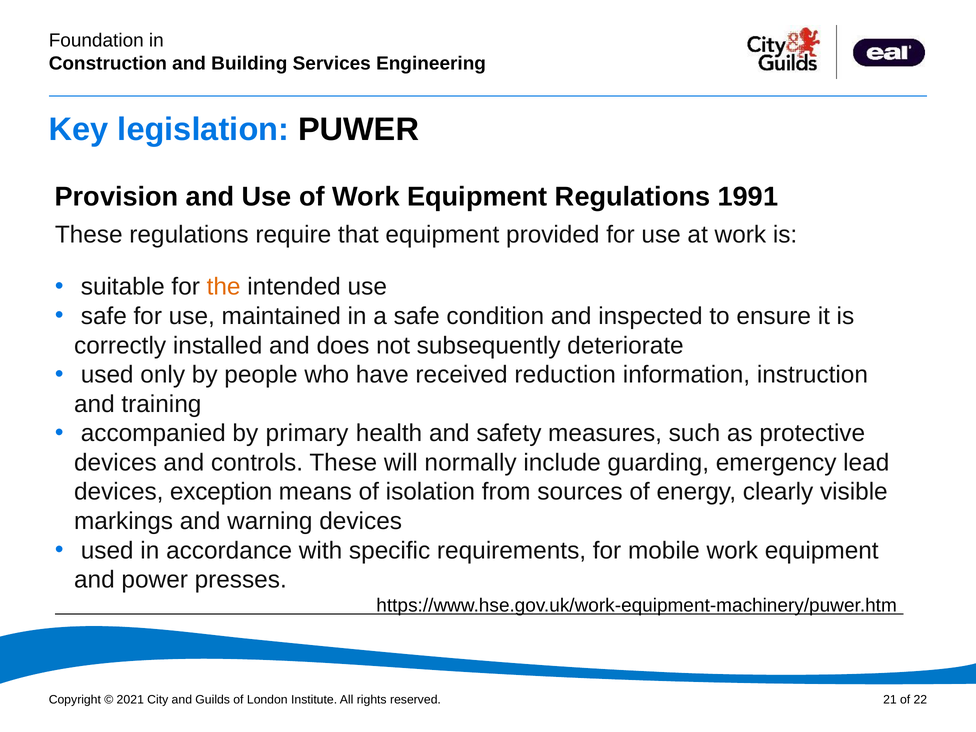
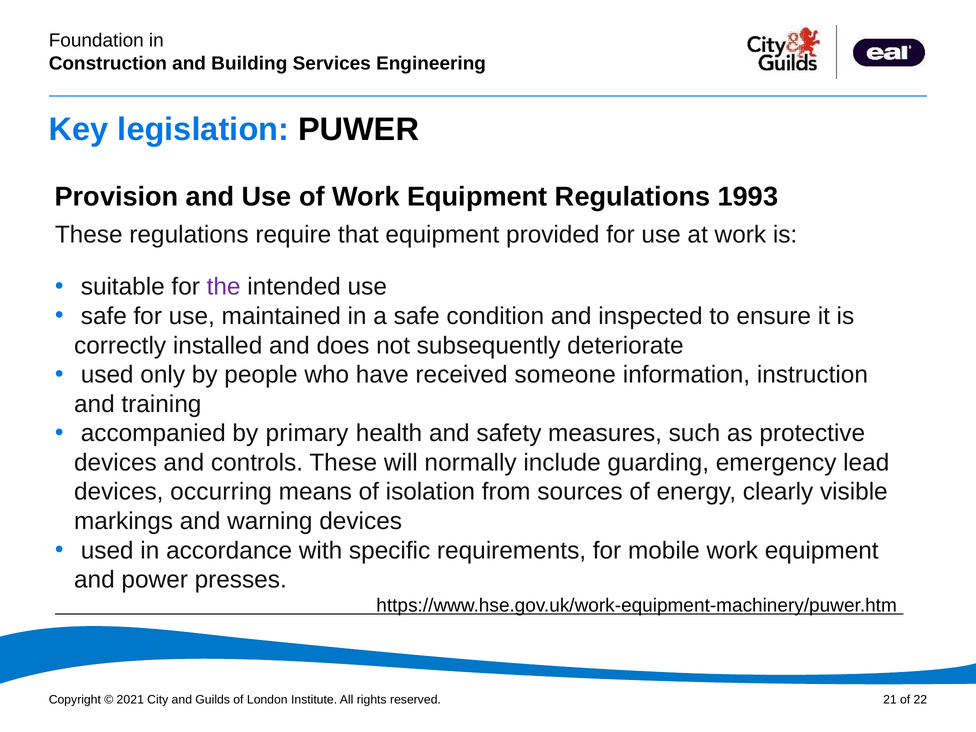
1991: 1991 -> 1993 (748, 197)
the colour: orange -> purple (224, 287)
reduction: reduction -> someone (565, 375)
exception: exception -> occurring (221, 492)
